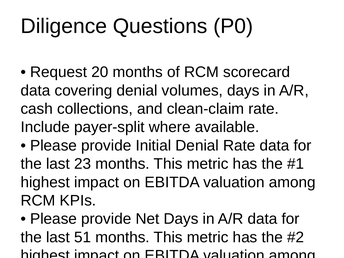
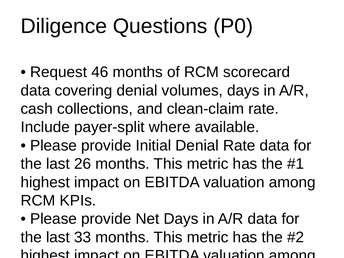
20: 20 -> 46 (100, 72)
23: 23 -> 26 (83, 164)
51: 51 -> 33 (83, 237)
